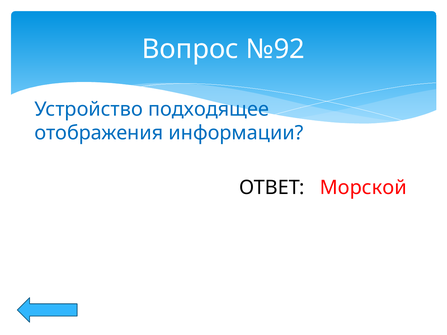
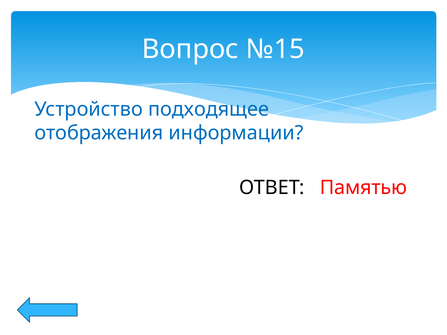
№92: №92 -> №15 (275, 49)
Морской: Морской -> Памятью (363, 188)
